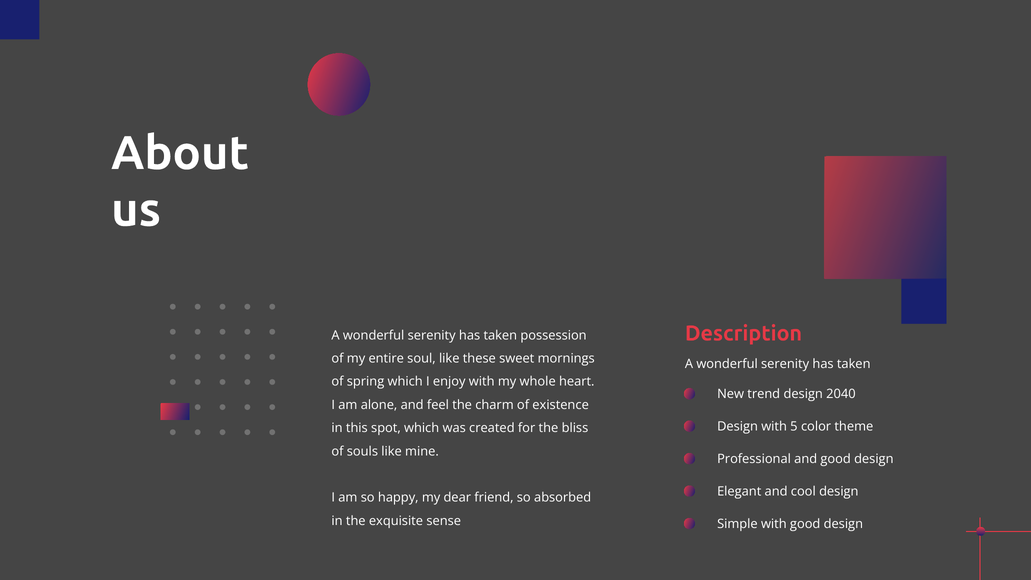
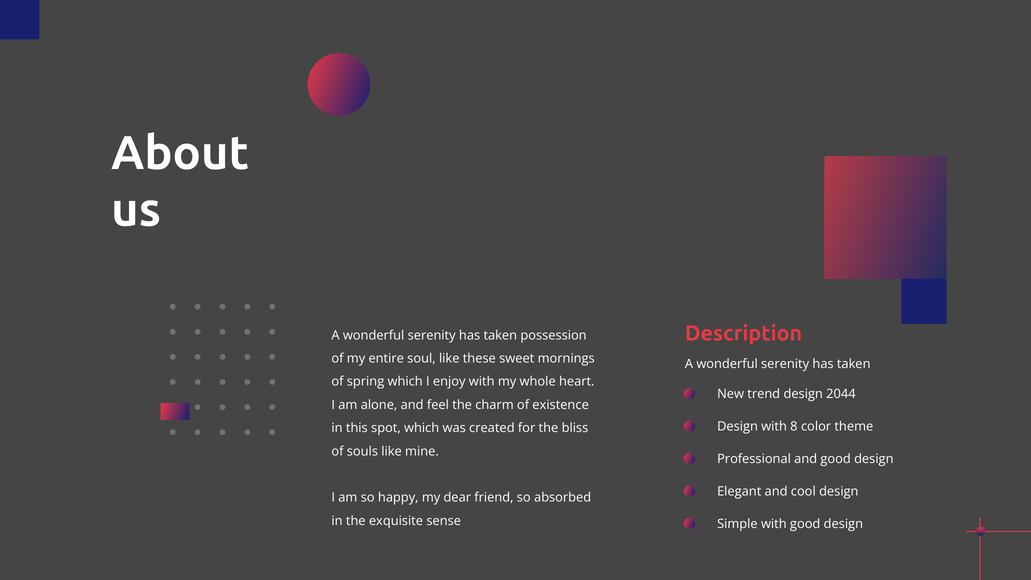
2040: 2040 -> 2044 (841, 394)
5: 5 -> 8 (794, 427)
